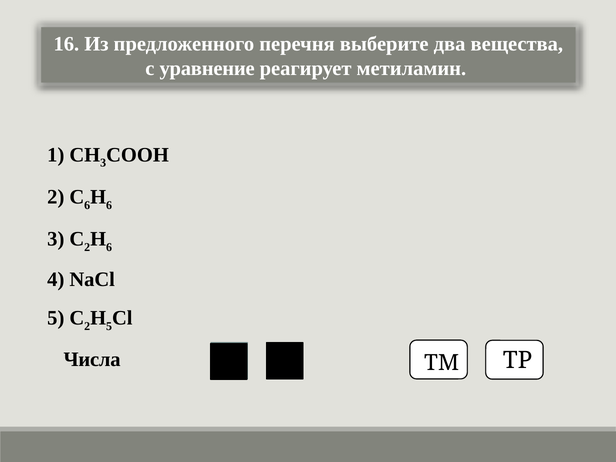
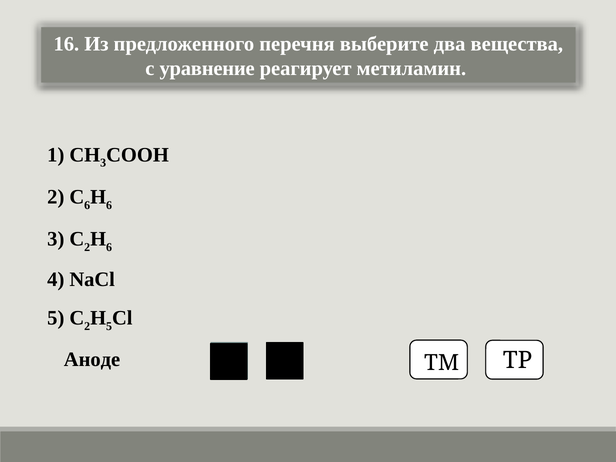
Числа: Числа -> Аноде (92, 359)
